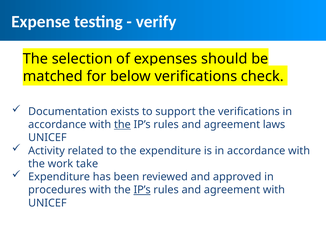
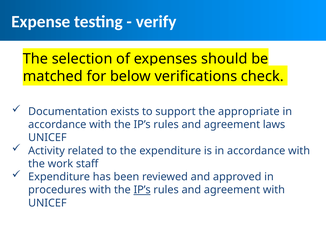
the verifications: verifications -> appropriate (249, 111)
the underline: present -> none (122, 124)
take: take -> staff (87, 163)
